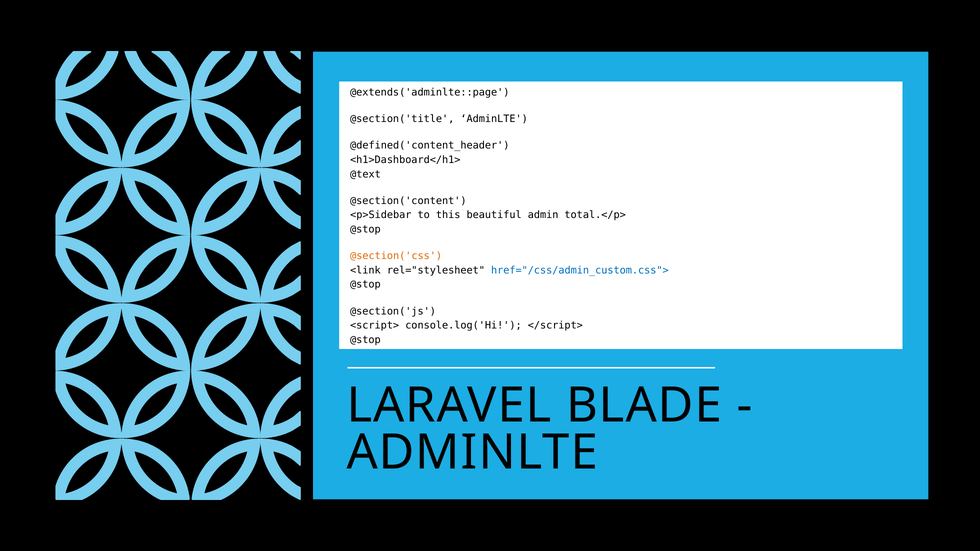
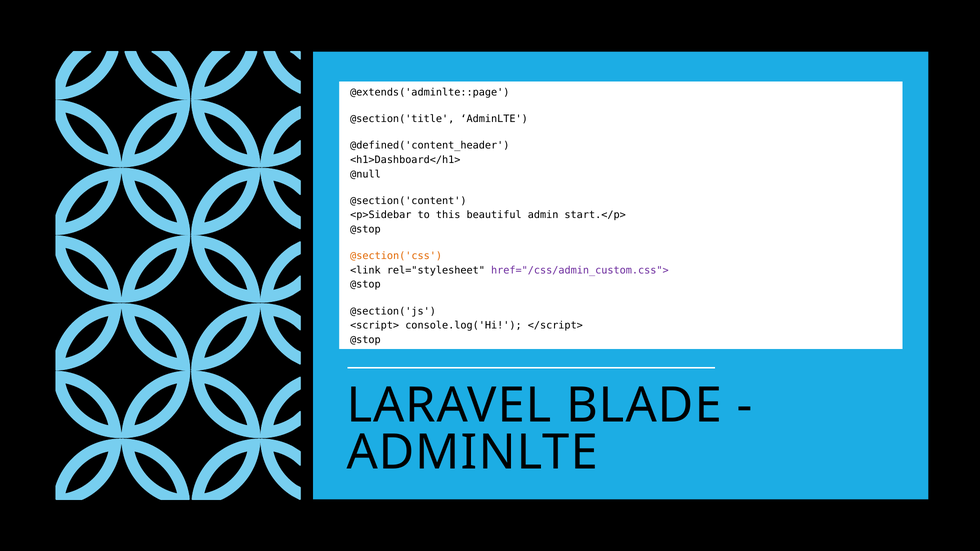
@text: @text -> @null (366, 174)
total.</p>: total.</p> -> start.</p> (595, 215)
href="/css/admin_custom.css"> colour: blue -> purple (580, 270)
